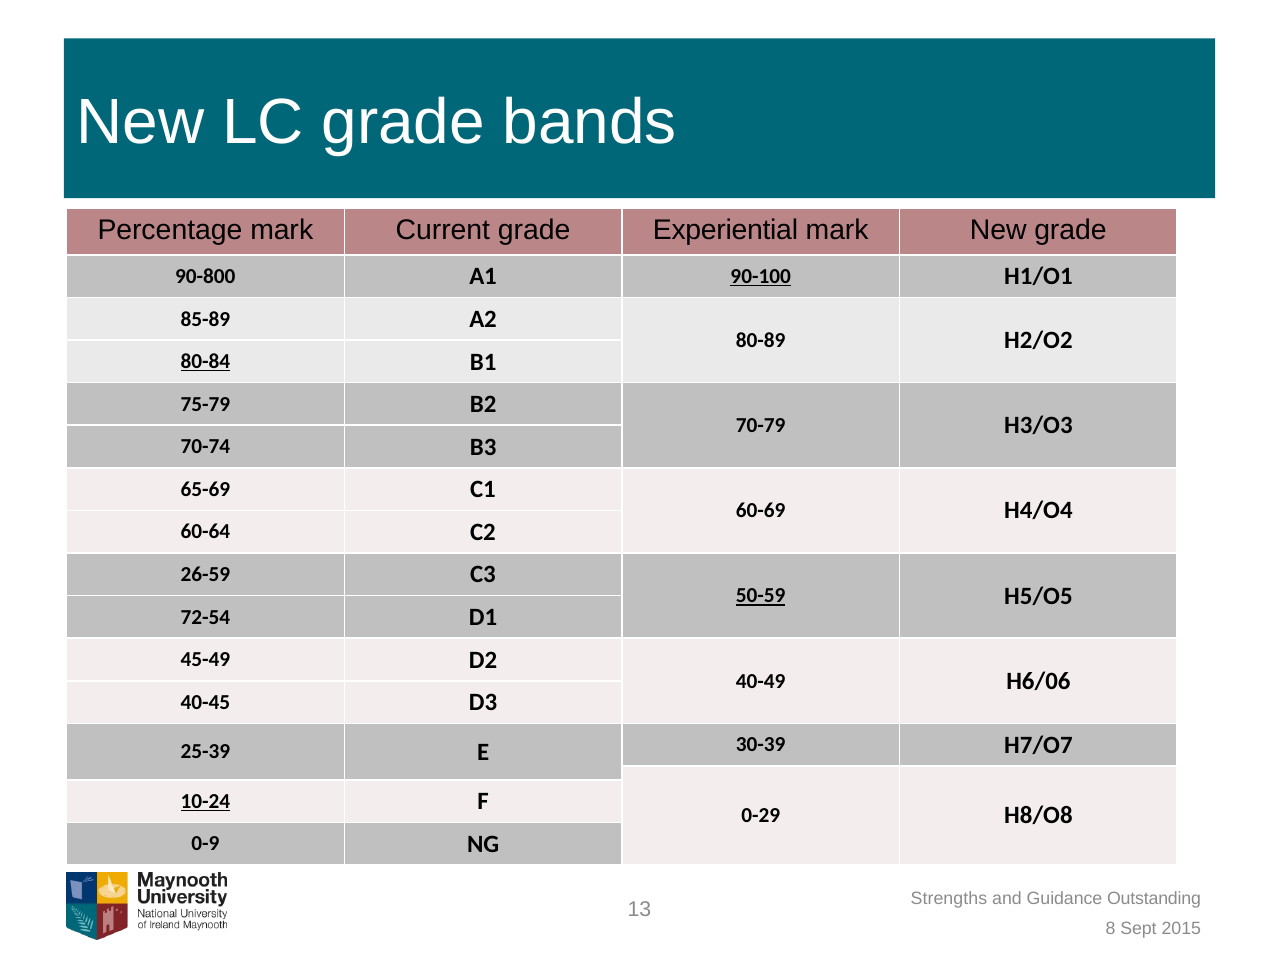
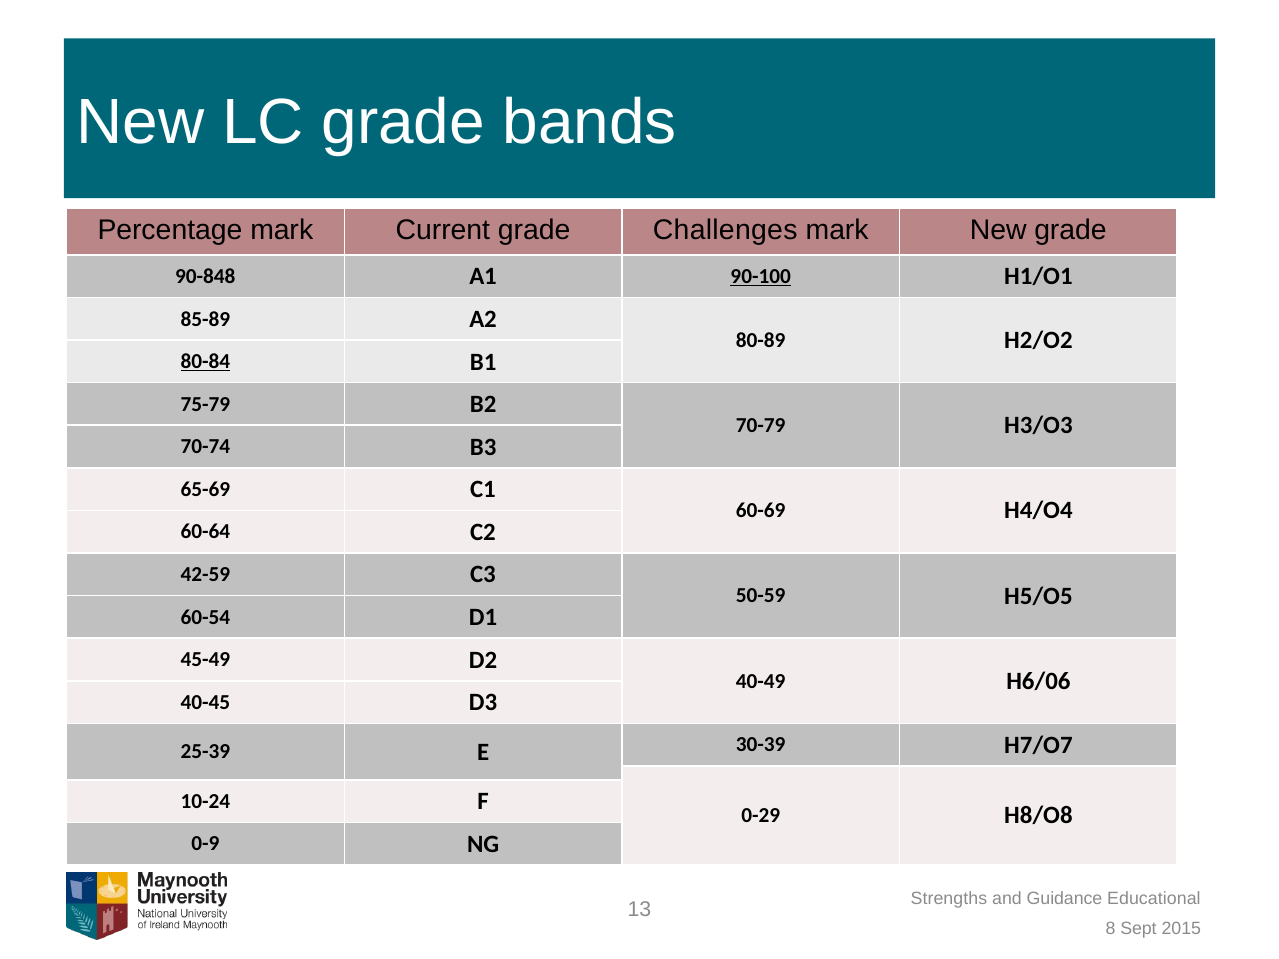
Experiential: Experiential -> Challenges (725, 231)
90-800: 90-800 -> 90-848 (205, 276)
26-59: 26-59 -> 42-59 (205, 575)
50-59 underline: present -> none (761, 596)
72-54: 72-54 -> 60-54 (205, 617)
10-24 underline: present -> none (205, 802)
Outstanding: Outstanding -> Educational (1154, 898)
